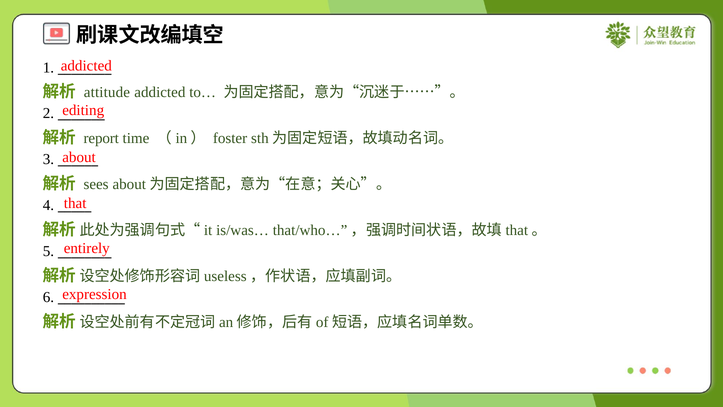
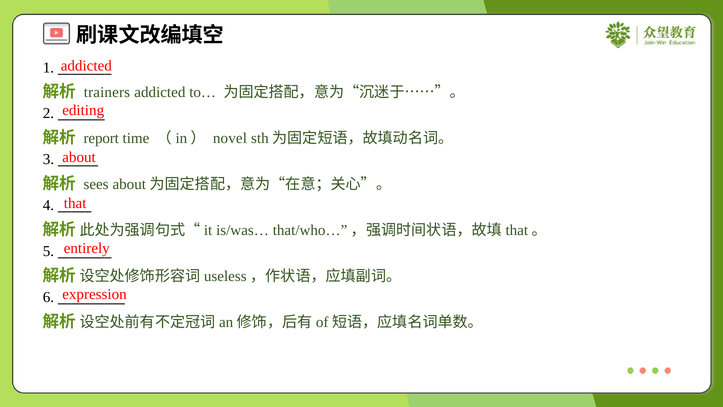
attitude: attitude -> trainers (107, 92)
foster: foster -> novel (230, 138)
